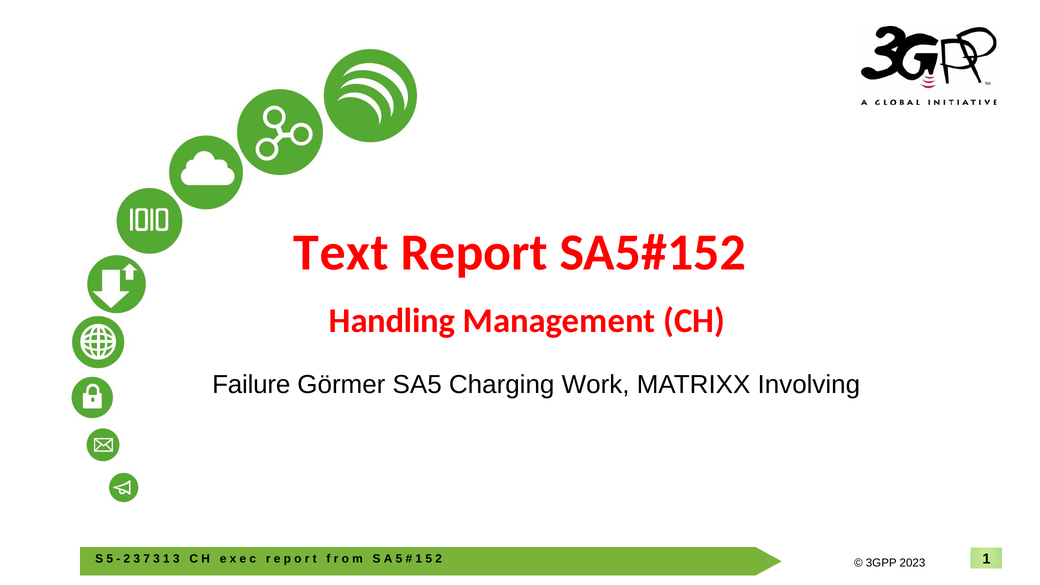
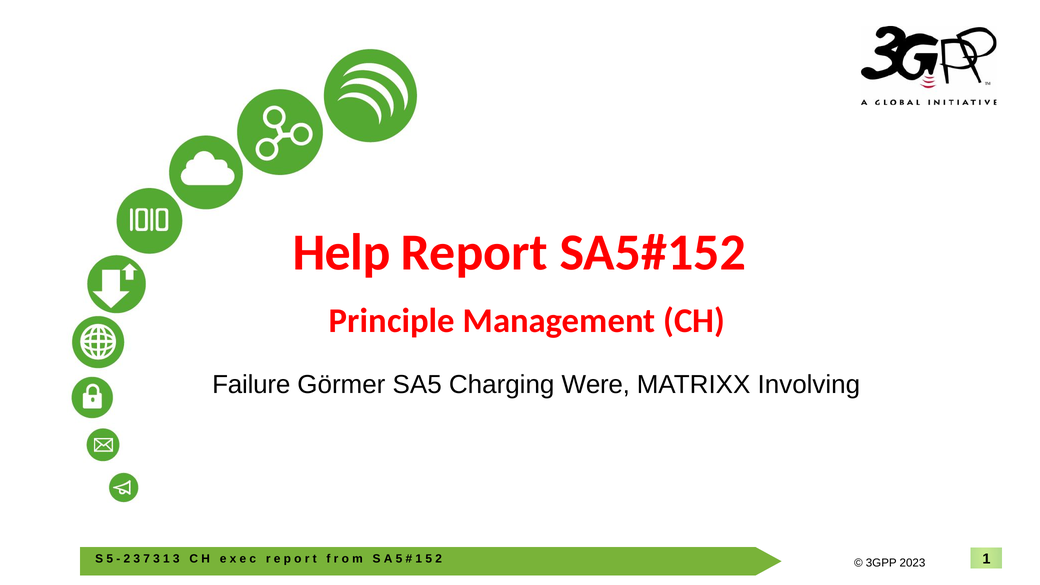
Text: Text -> Help (342, 253)
Handling: Handling -> Principle (392, 321)
Work: Work -> Were (596, 385)
